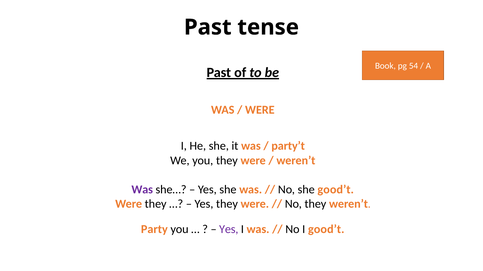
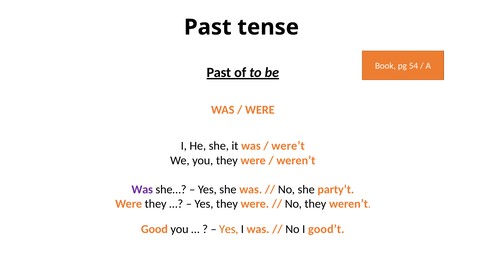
party’t: party’t -> were’t (288, 146)
she good’t: good’t -> party’t (336, 190)
Party: Party -> Good (154, 230)
Yes colour: purple -> orange (229, 230)
